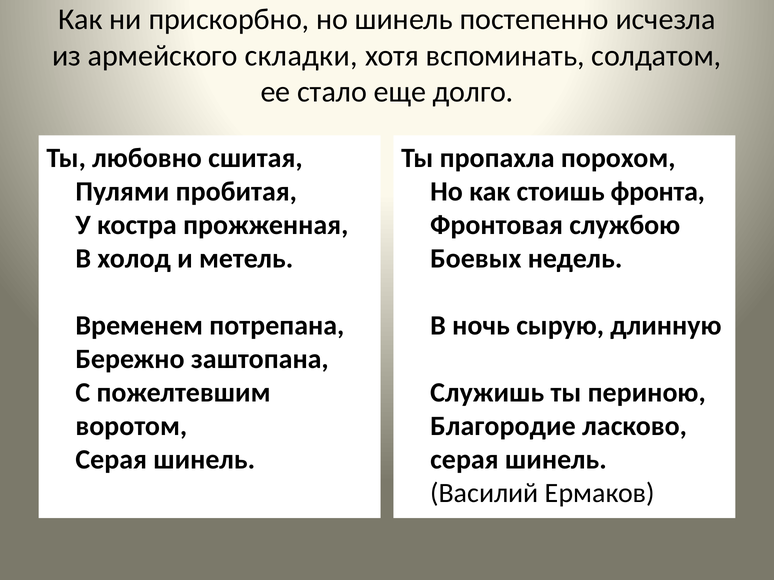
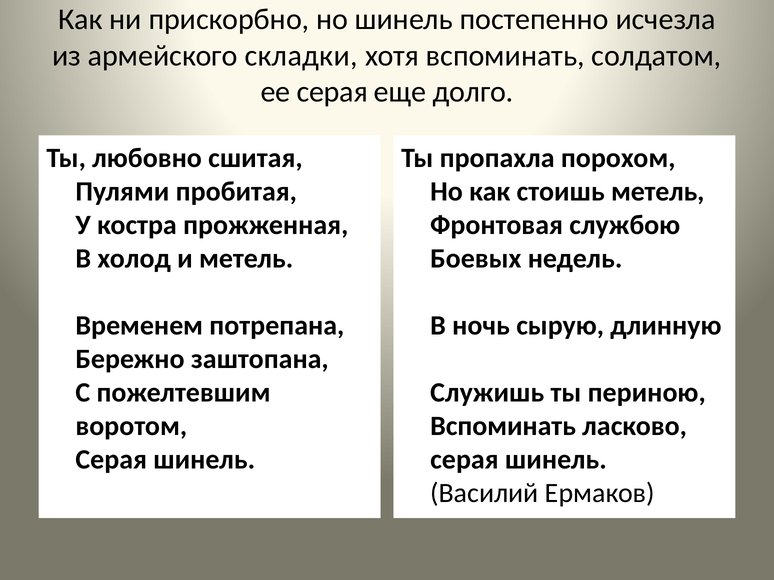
ее стало: стало -> серая (332, 92)
стоишь фронта: фронта -> метель (658, 192)
Благородие: Благородие -> Вспоминать (503, 426)
